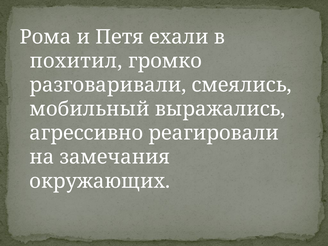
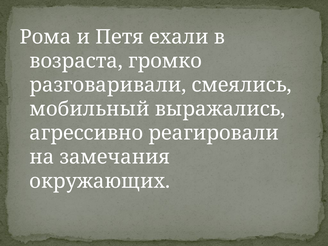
похитил: похитил -> возраста (76, 61)
